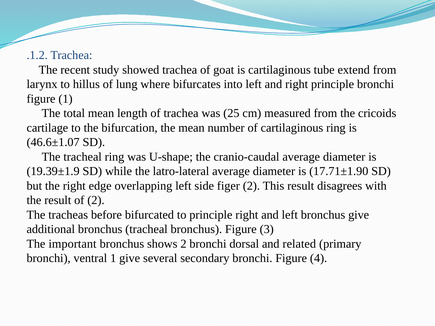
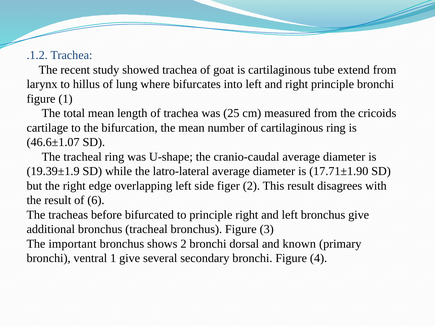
of 2: 2 -> 6 (96, 200)
related: related -> known (299, 244)
